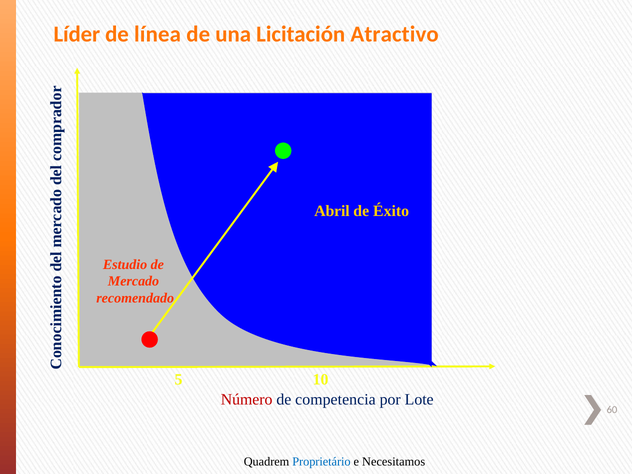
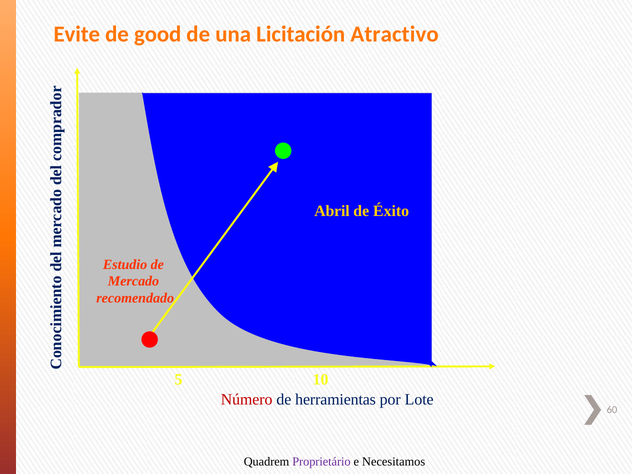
Líder: Líder -> Evite (77, 34)
línea: línea -> good (158, 34)
competencia: competencia -> herramientas (336, 400)
Proprietário colour: blue -> purple (321, 462)
